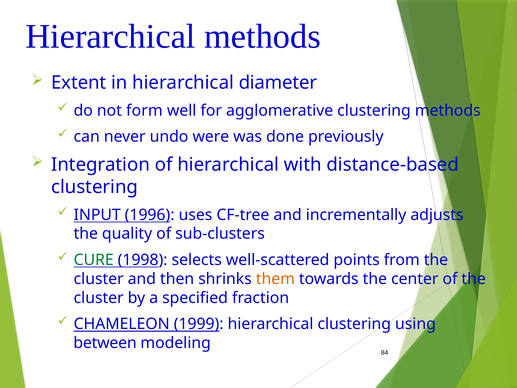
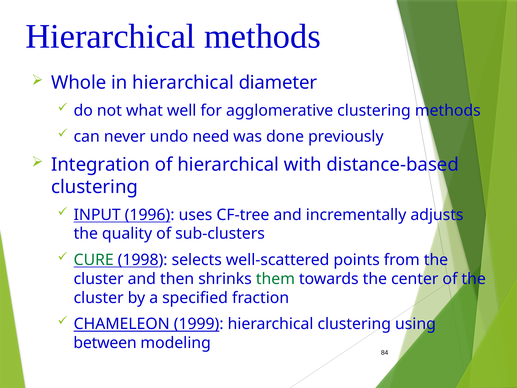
Extent: Extent -> Whole (79, 83)
form: form -> what (144, 110)
were: were -> need (211, 137)
them colour: orange -> green (275, 279)
